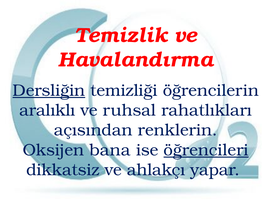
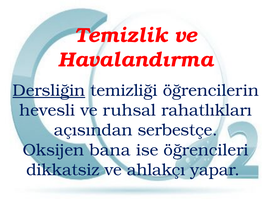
aralıklı: aralıklı -> hevesli (47, 110)
renklerin: renklerin -> serbestçe (178, 130)
öğrencileri underline: present -> none (206, 150)
